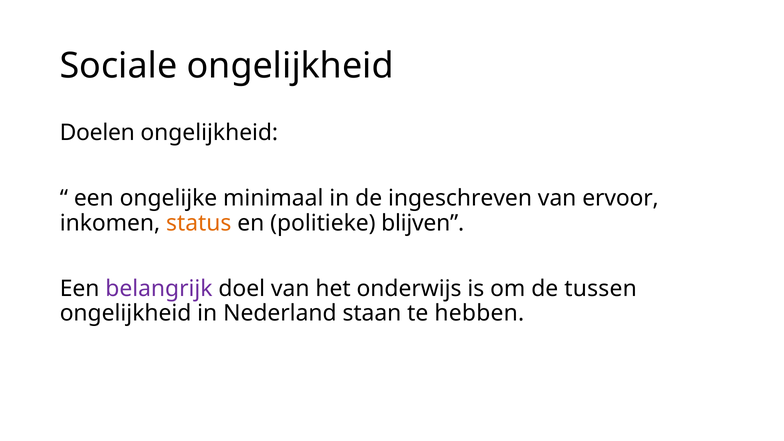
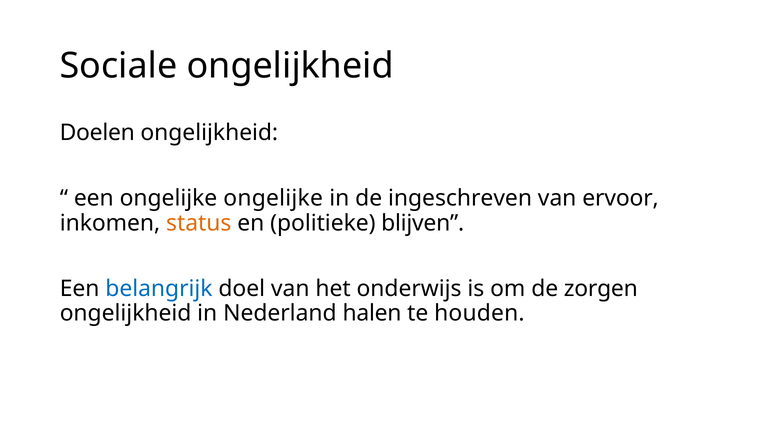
ongelijke minimaal: minimaal -> ongelijke (273, 198)
belangrijk colour: purple -> blue (159, 289)
tussen: tussen -> zorgen (601, 289)
staan: staan -> halen (372, 313)
hebben: hebben -> houden (479, 313)
